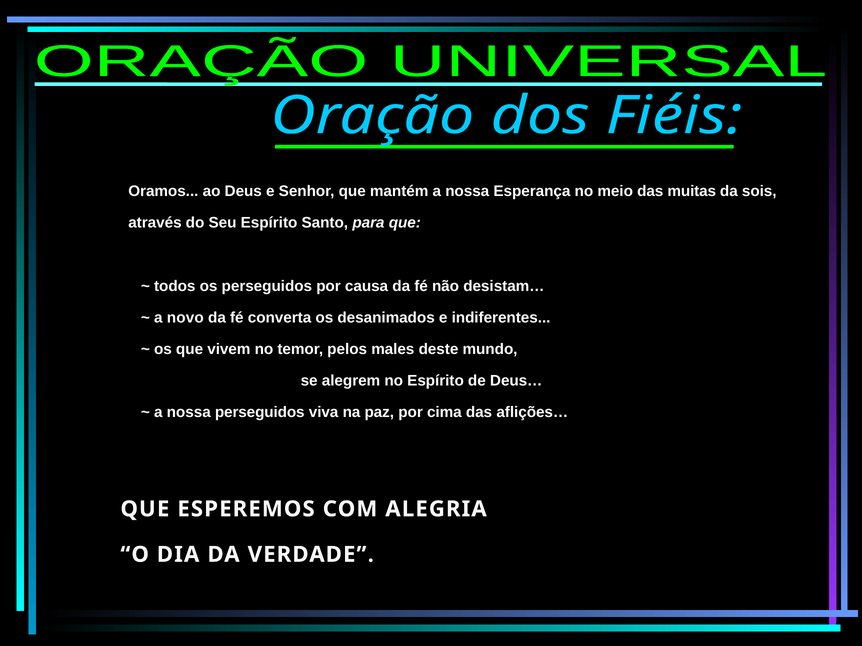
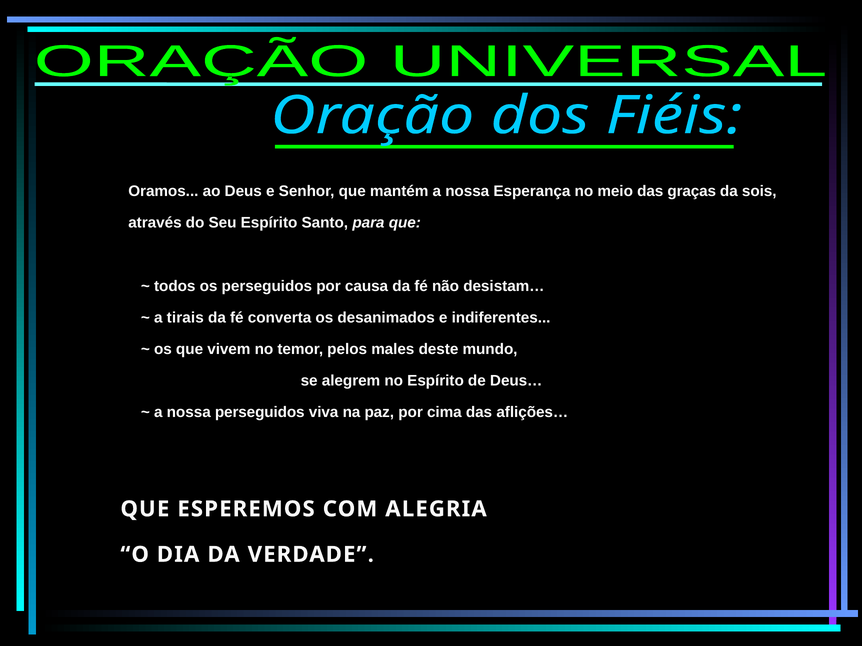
muitas: muitas -> graças (692, 192)
novo: novo -> tirais (185, 318)
